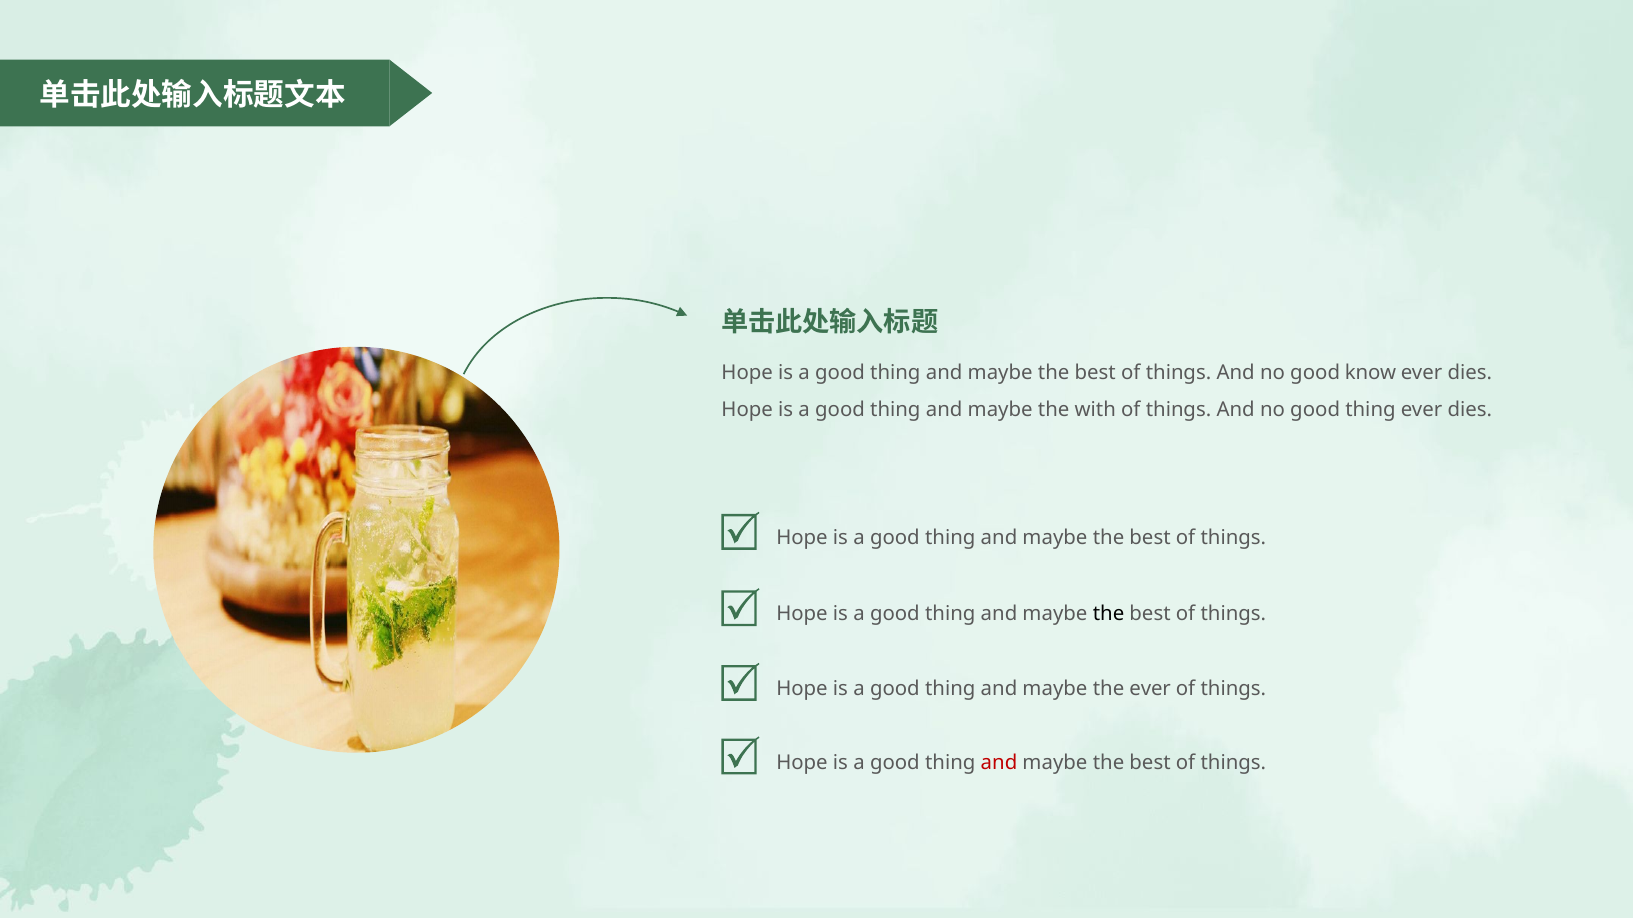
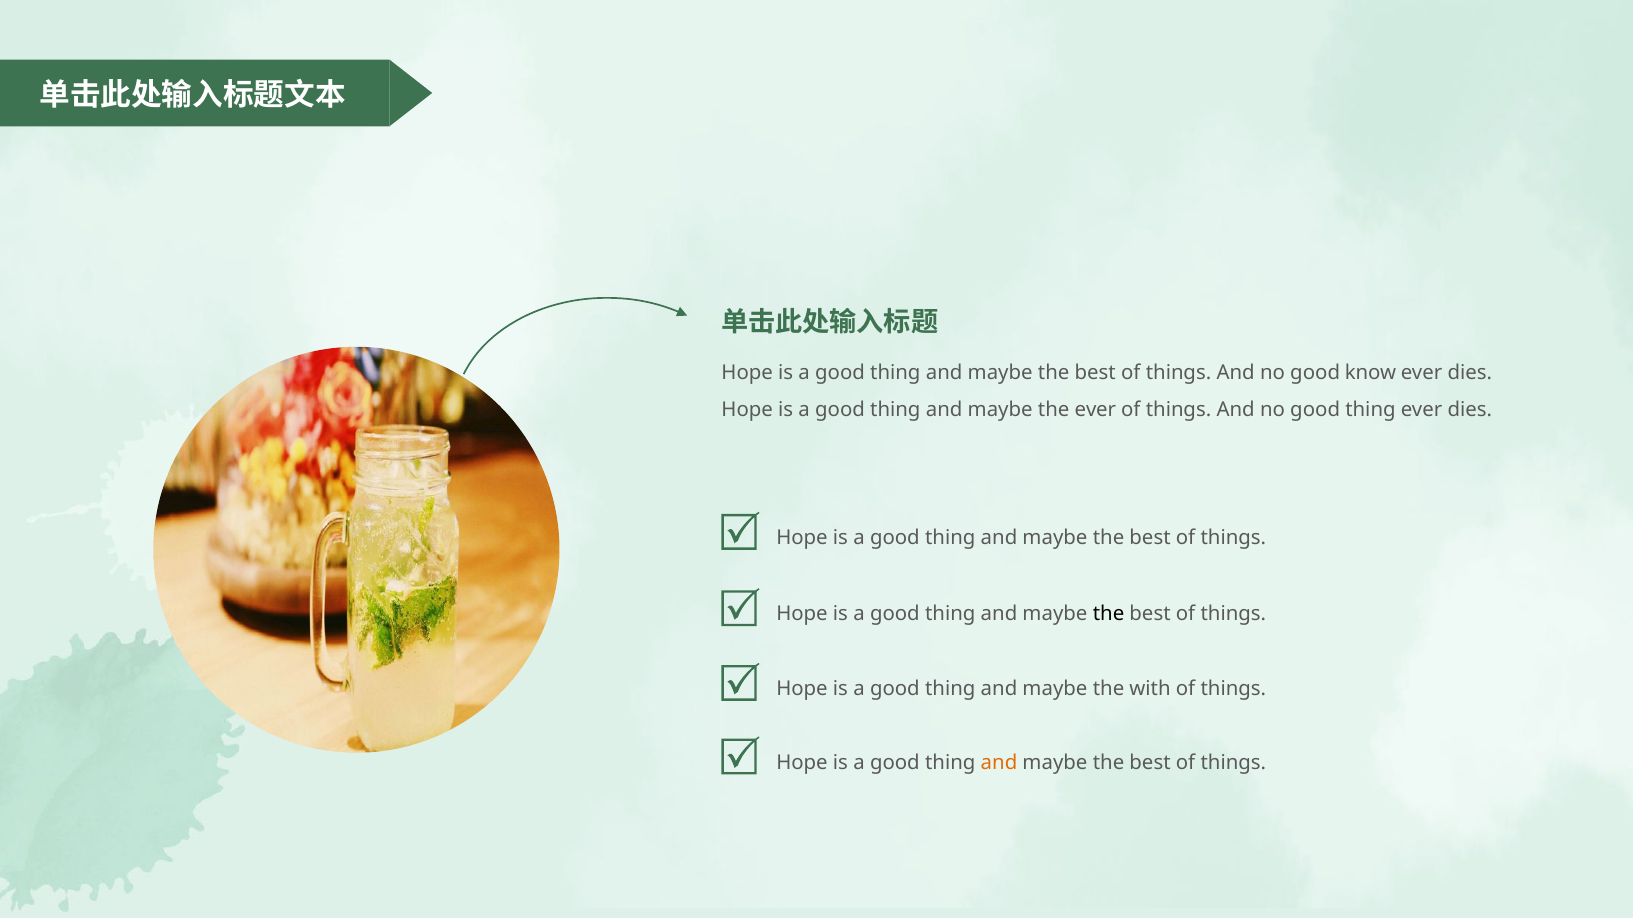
the with: with -> ever (1095, 410)
the ever: ever -> with (1150, 689)
and colour: red -> orange (999, 763)
